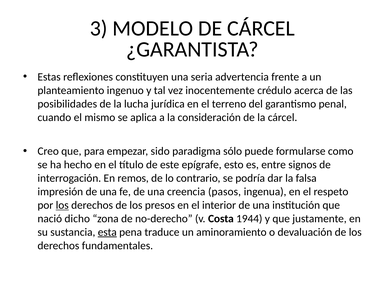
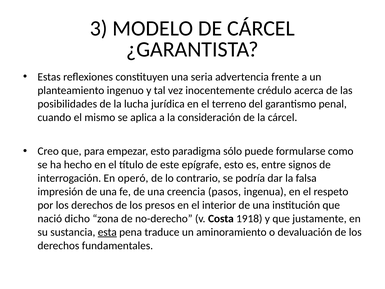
empezar sido: sido -> esto (160, 151)
remos: remos -> operó (133, 178)
los underline: present -> none (62, 205)
1944: 1944 -> 1918 (249, 218)
